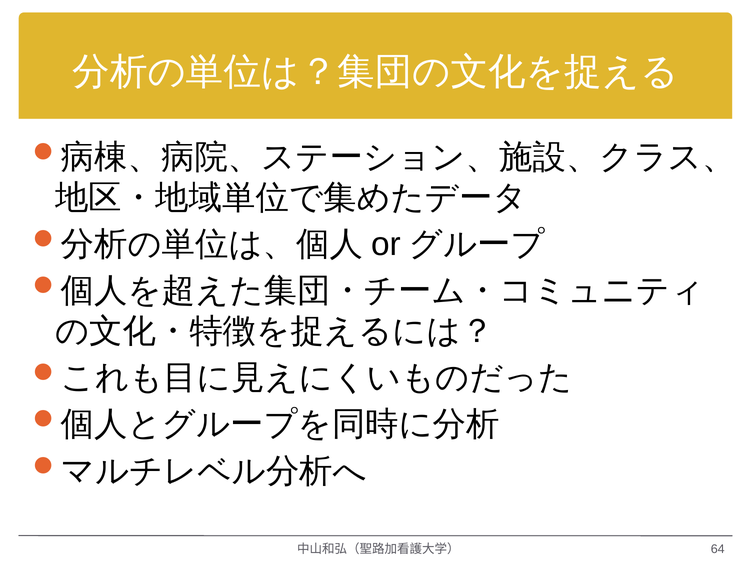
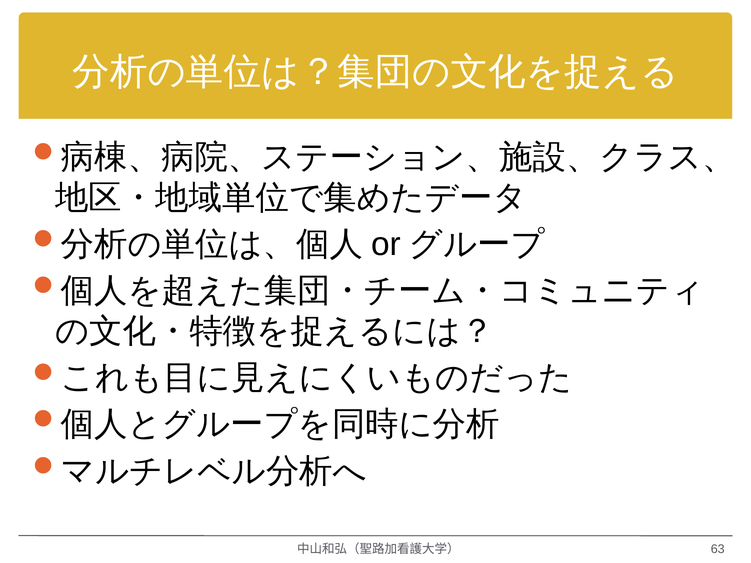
64: 64 -> 63 (718, 550)
